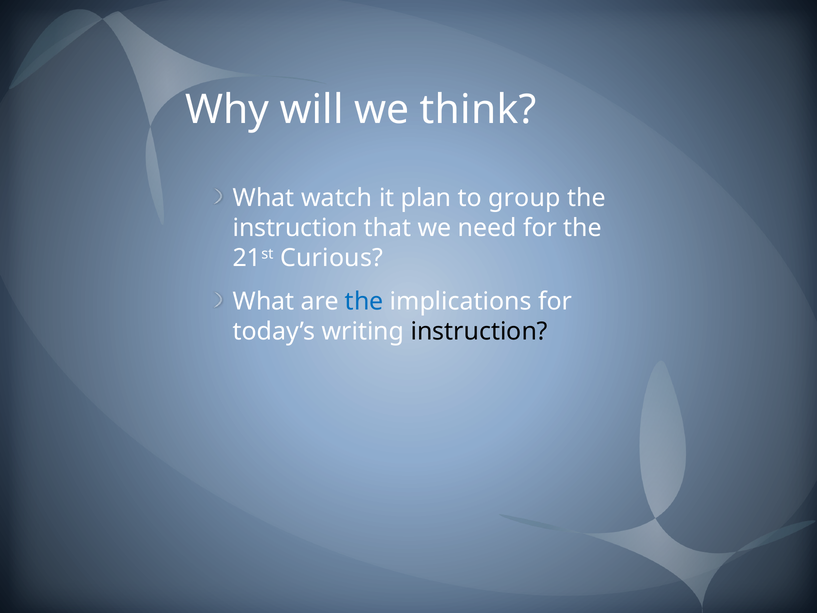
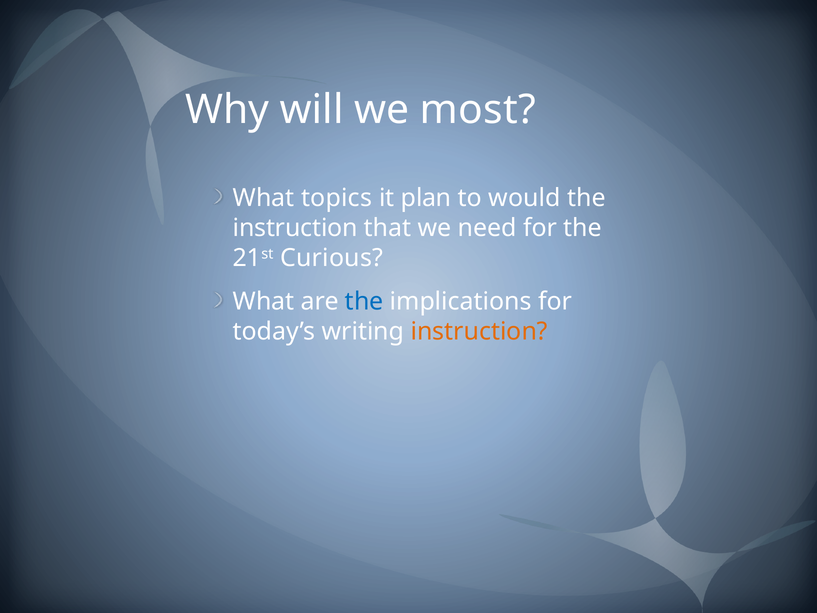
think: think -> most (478, 110)
watch: watch -> topics (337, 198)
group: group -> would (525, 198)
instruction colour: black -> orange (479, 331)
